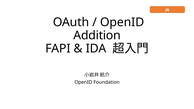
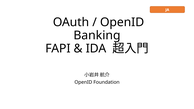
Addition: Addition -> Banking (97, 35)
